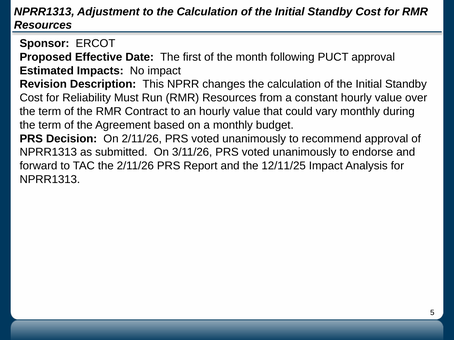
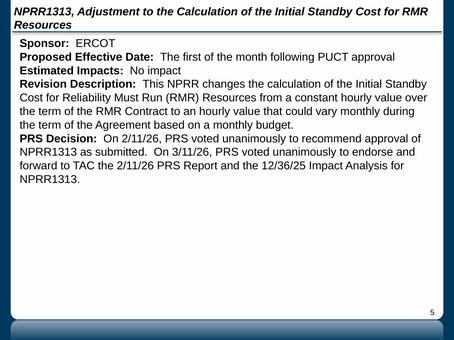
12/11/25: 12/11/25 -> 12/36/25 (284, 166)
